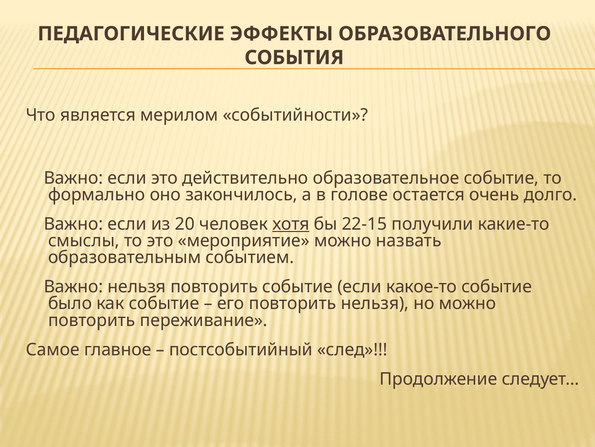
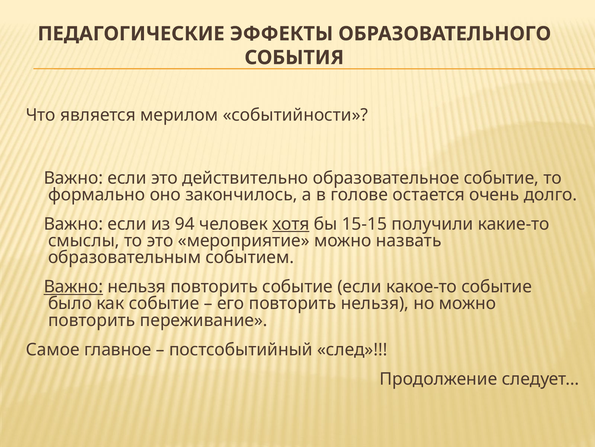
20: 20 -> 94 (185, 224)
22-15: 22-15 -> 15-15 (364, 224)
Важно underline: none -> present (73, 286)
